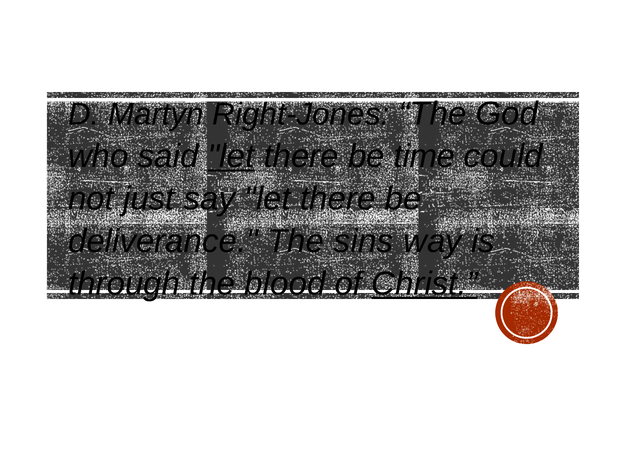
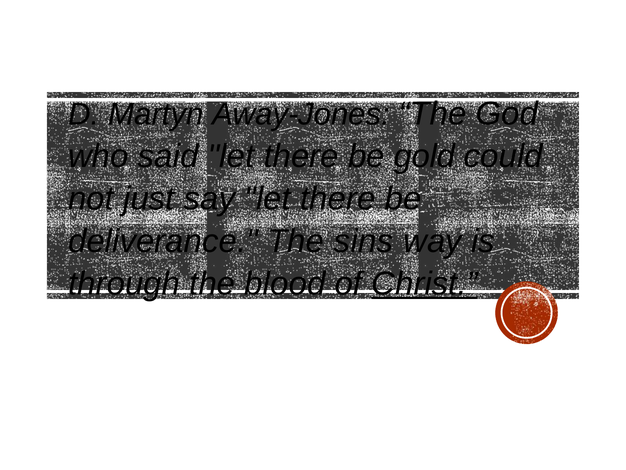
Right-Jones: Right-Jones -> Away-Jones (301, 114)
let underline: present -> none (231, 156)
time: time -> gold (424, 156)
